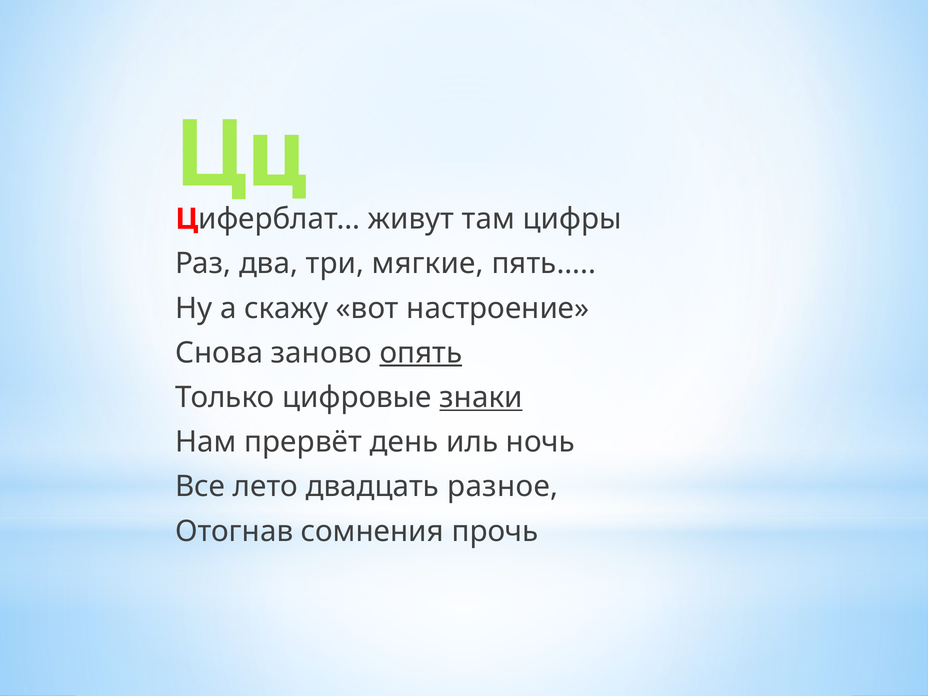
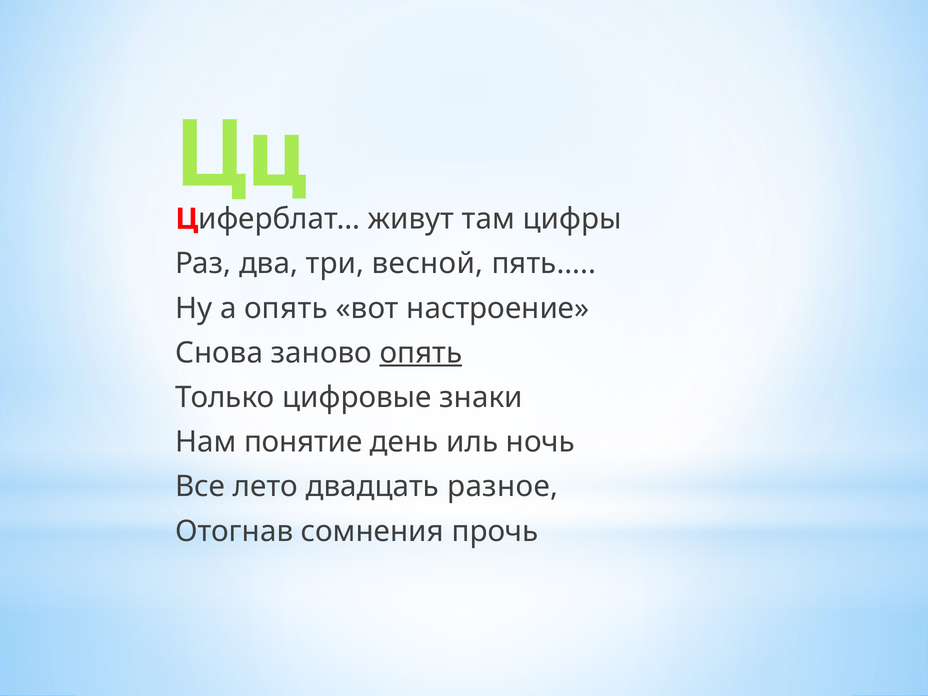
мягкие: мягкие -> весной (428, 264)
а скажу: скажу -> опять (286, 308)
знаки underline: present -> none (481, 397)
прервёт: прервёт -> понятие (303, 442)
